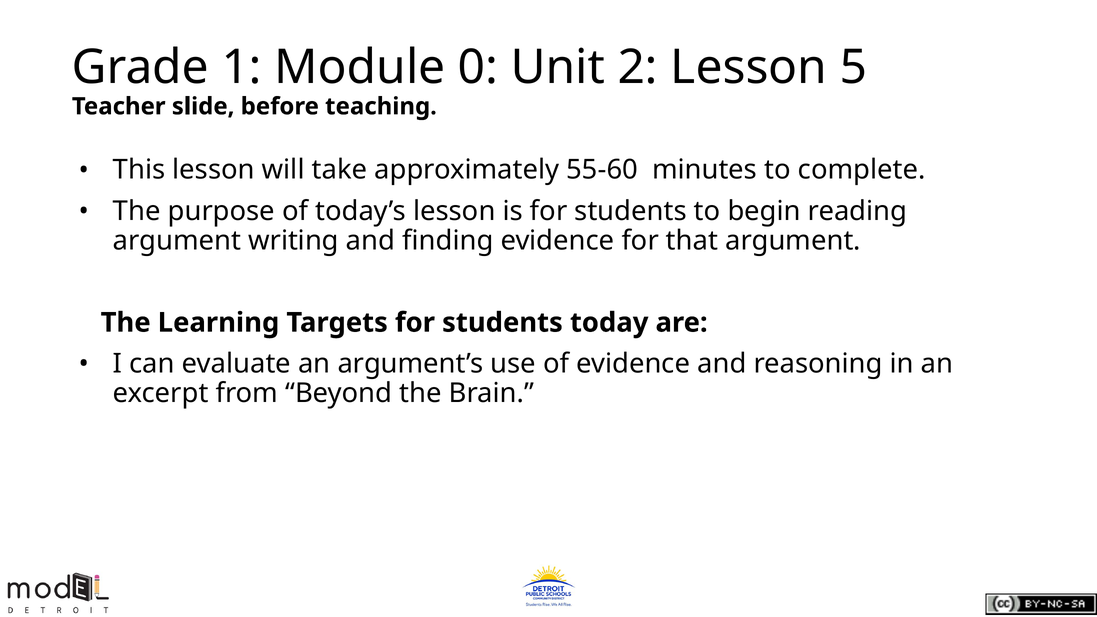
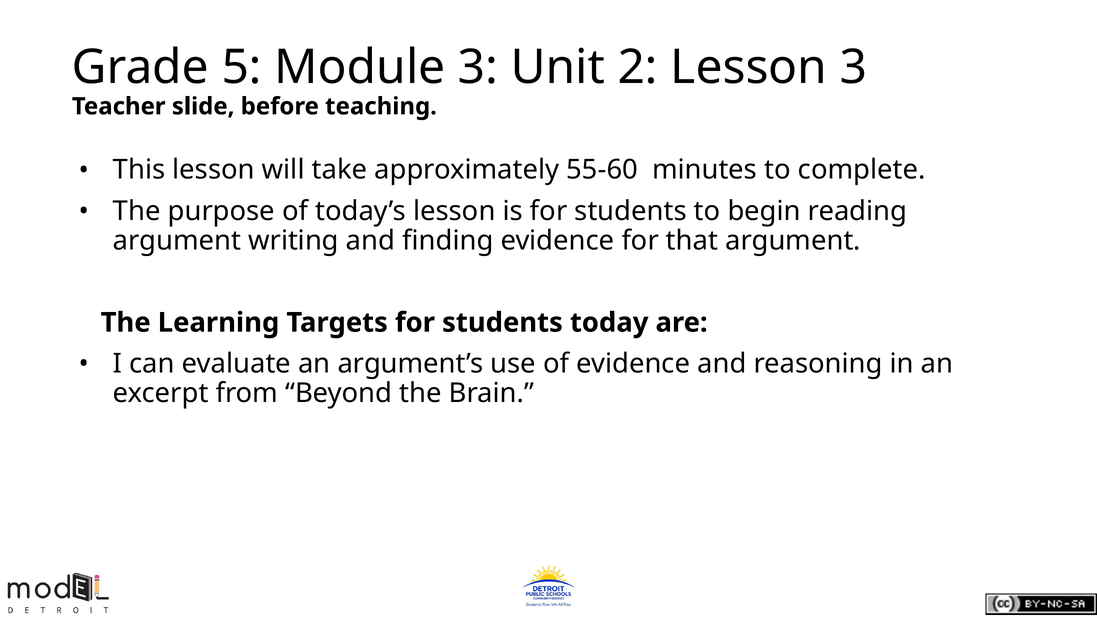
1: 1 -> 5 (242, 67)
Module 0: 0 -> 3 (478, 67)
Lesson 5: 5 -> 3 (853, 67)
